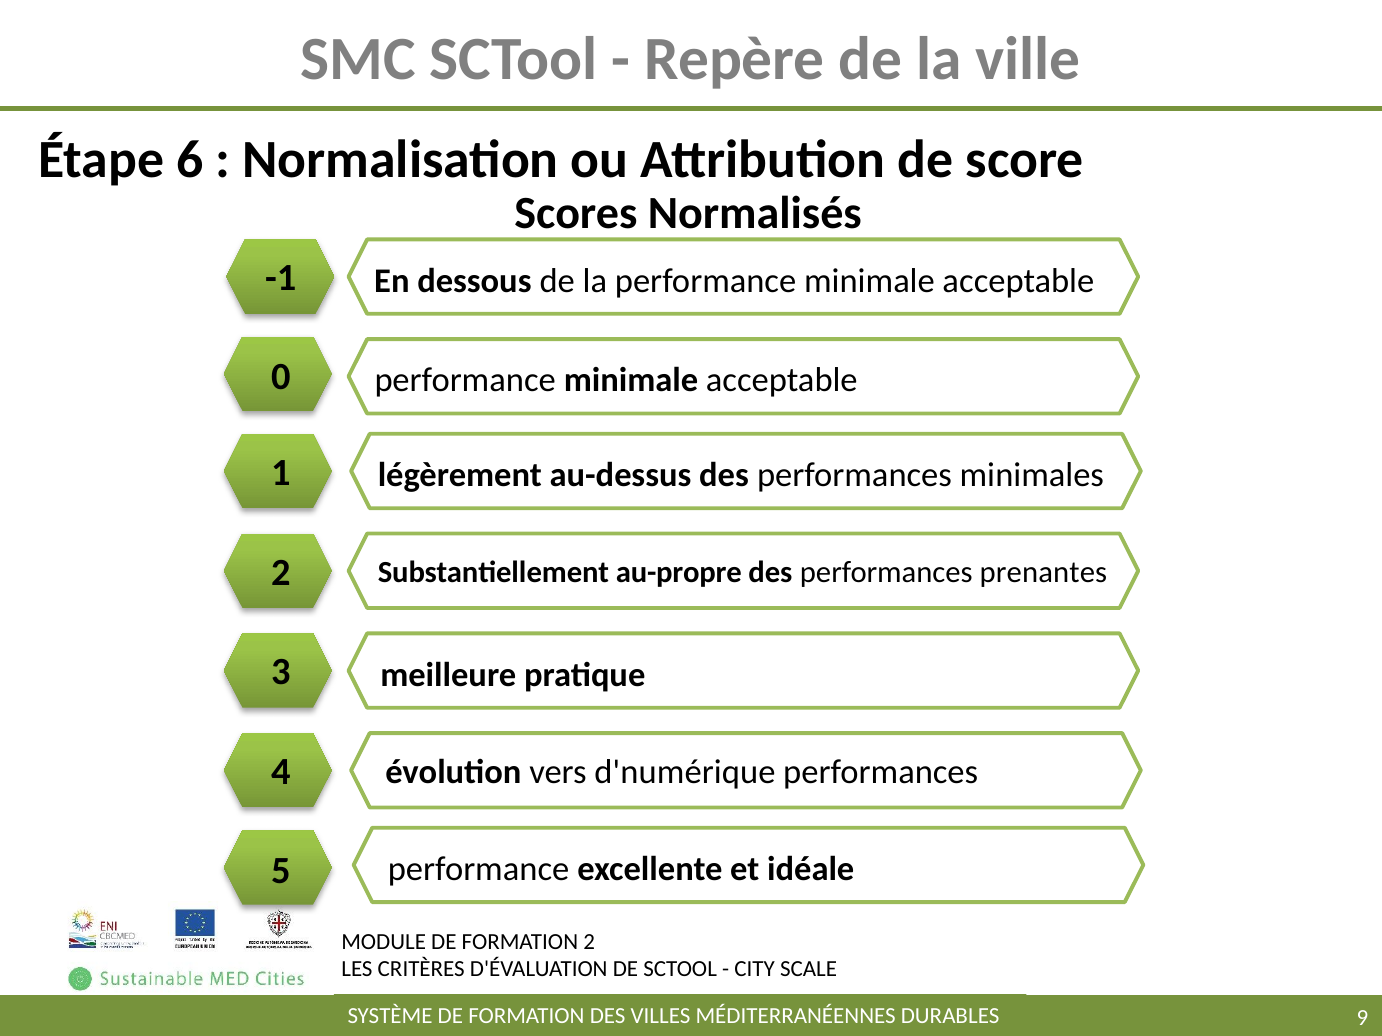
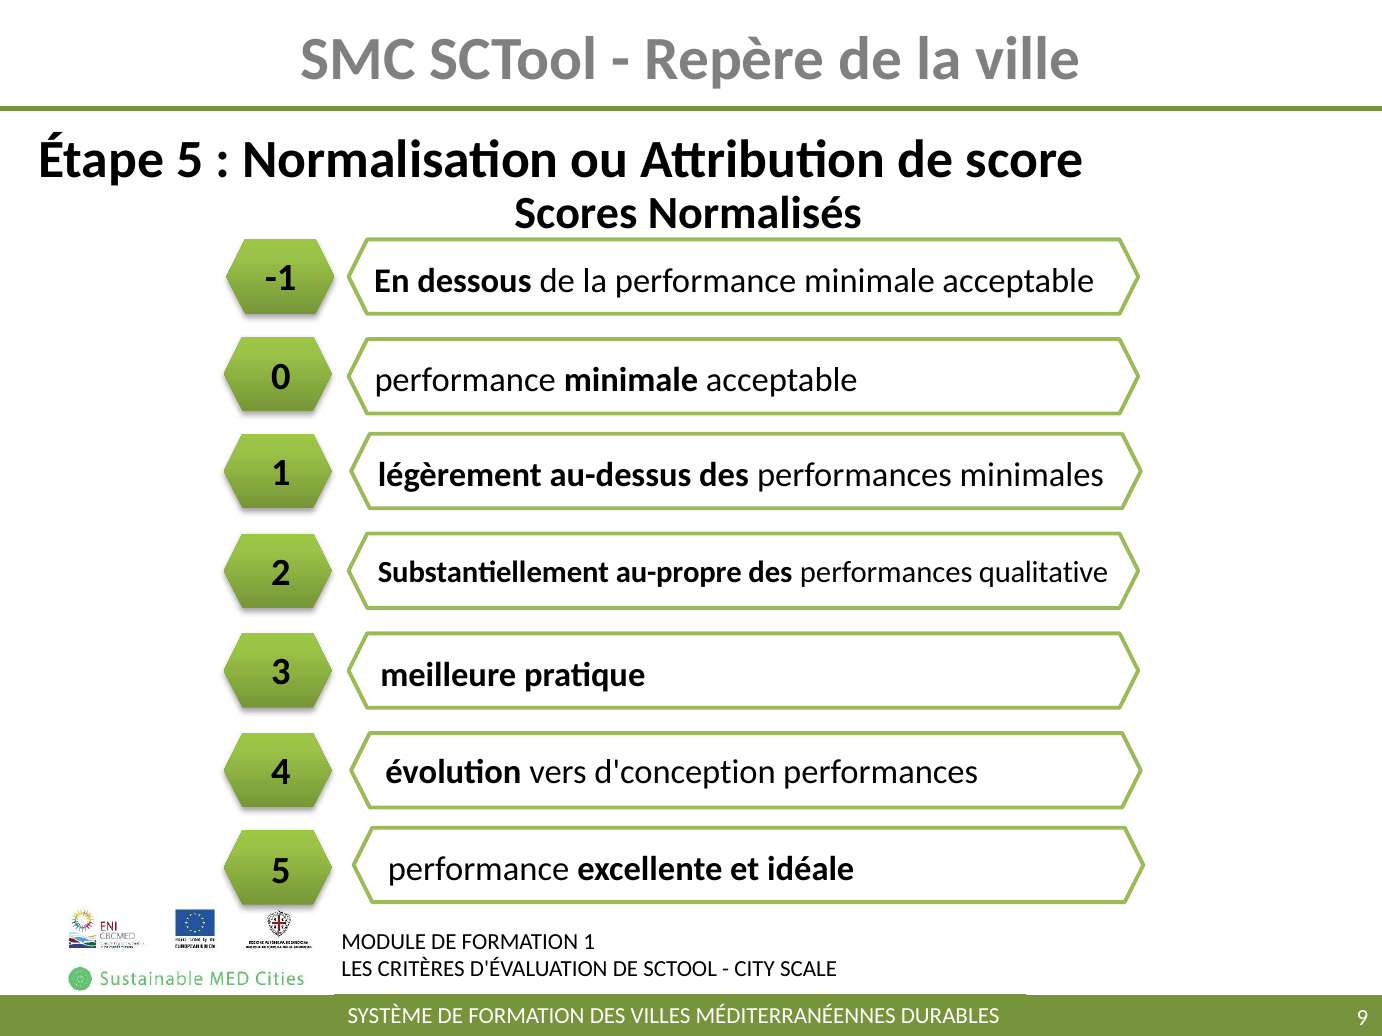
Étape 6: 6 -> 5 (190, 159)
prenantes: prenantes -> qualitative (1044, 573)
d'numérique: d'numérique -> d'conception (685, 773)
FORMATION 2: 2 -> 1 (589, 942)
